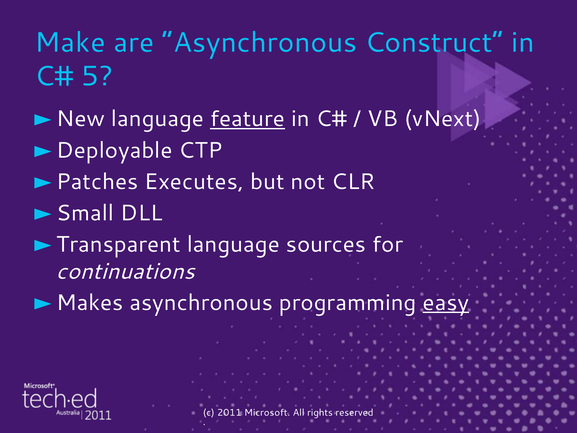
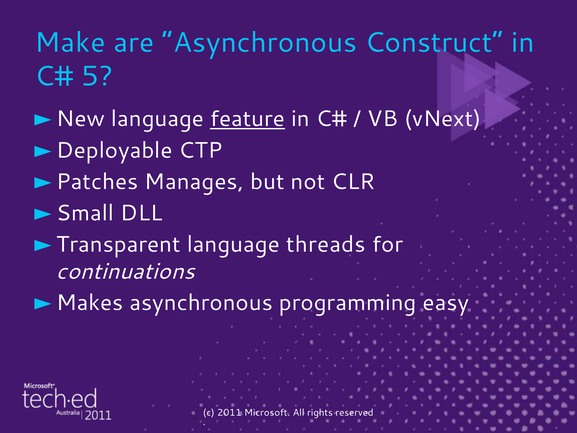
Executes: Executes -> Manages (194, 182)
sources: sources -> threads (326, 244)
easy underline: present -> none (446, 303)
